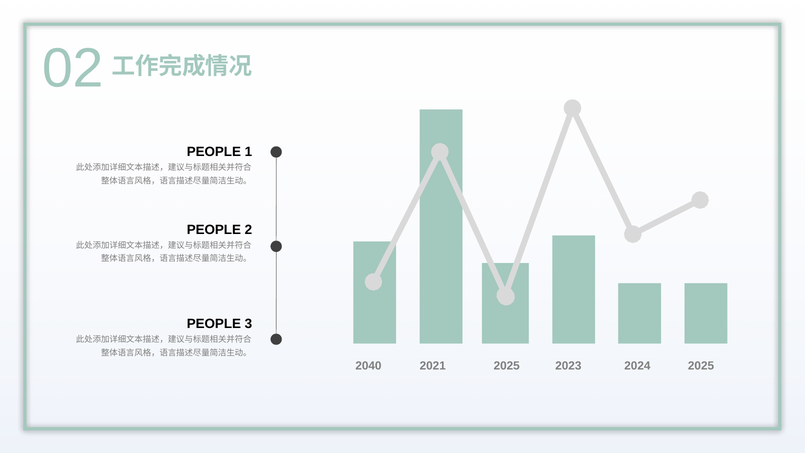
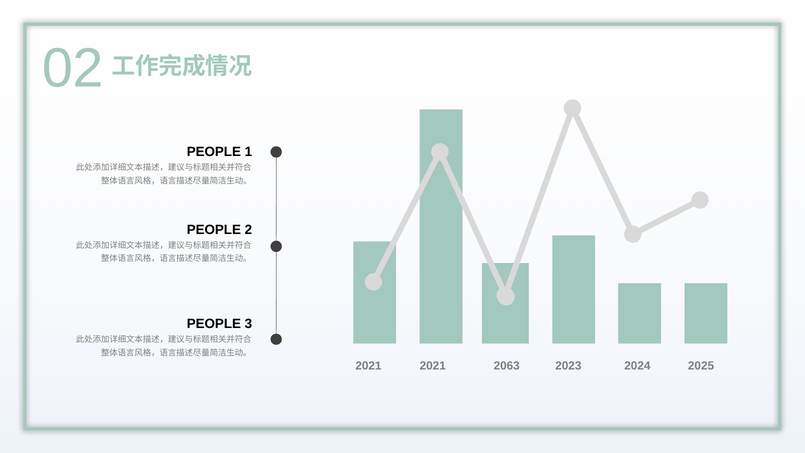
2040: 2040 -> 2021 (368, 366)
2021 2025: 2025 -> 2063 (507, 366)
